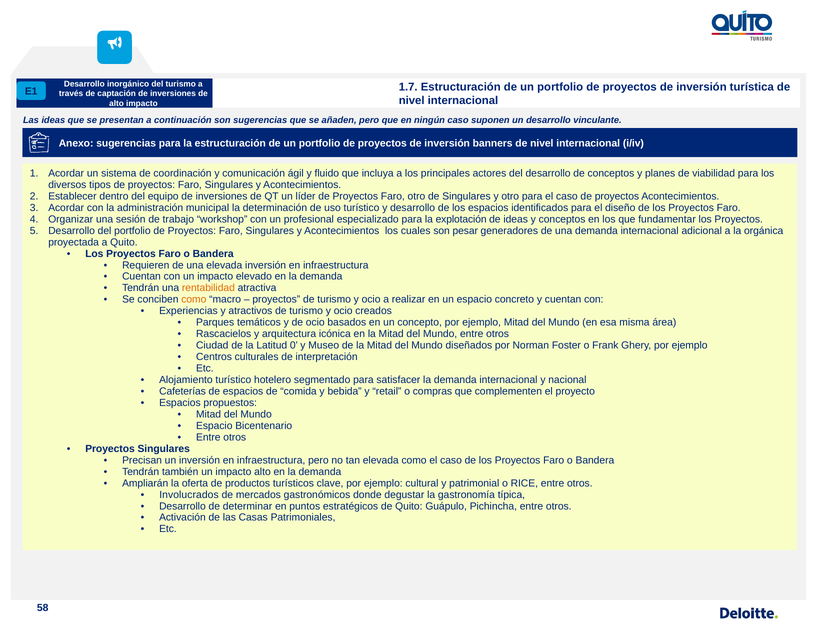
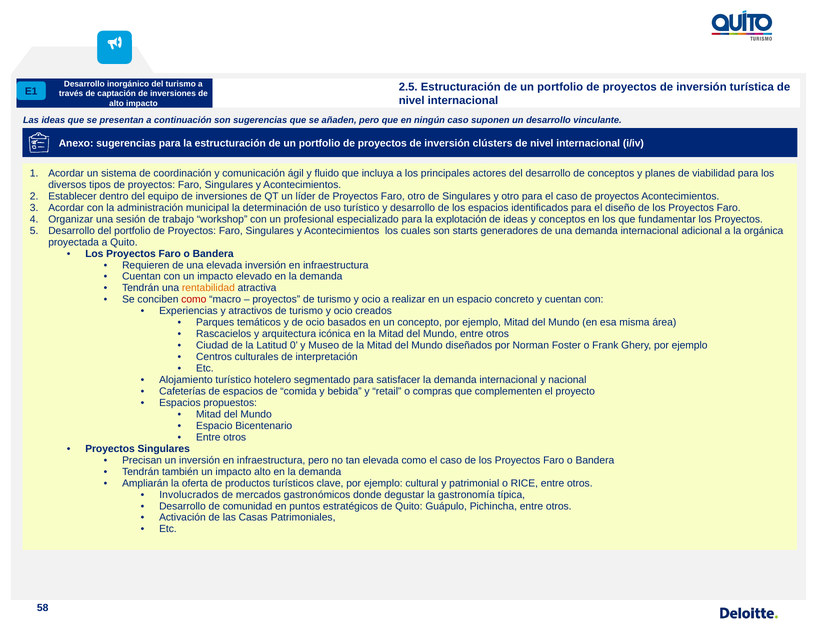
1.7: 1.7 -> 2.5 (408, 87)
banners: banners -> clústers (493, 143)
pesar: pesar -> starts (465, 231)
como colour: orange -> red (194, 300)
determinar: determinar -> comunidad (248, 506)
